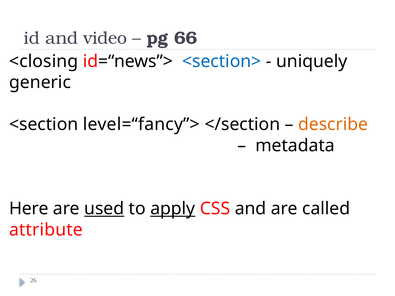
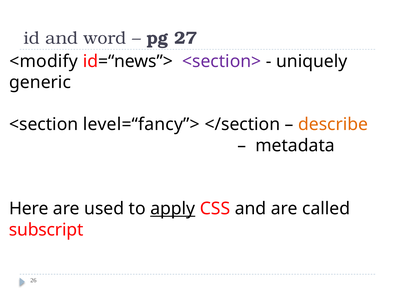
video: video -> word (105, 38)
66: 66 -> 27 (186, 38)
<closing: <closing -> <modify (44, 61)
<section> colour: blue -> purple (222, 61)
used underline: present -> none (104, 209)
attribute: attribute -> subscript (46, 230)
